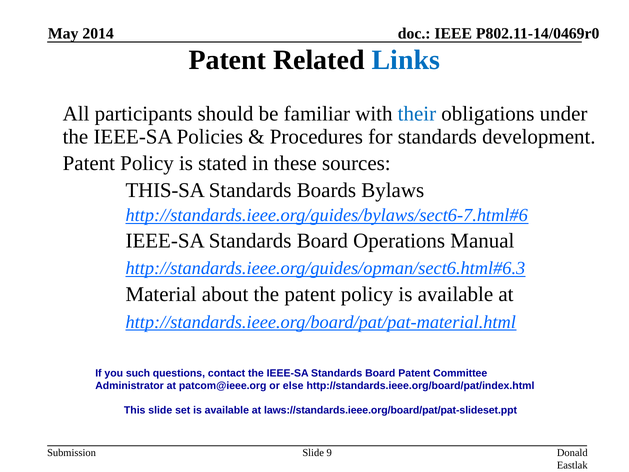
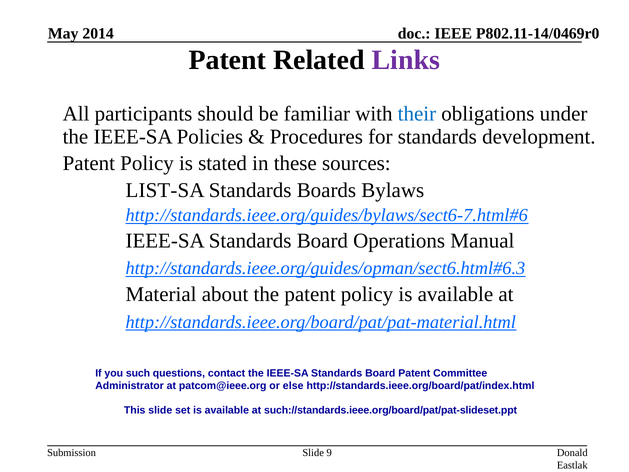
Links colour: blue -> purple (406, 60)
THIS-SA: THIS-SA -> LIST-SA (165, 190)
laws://standards.ieee.org/board/pat/pat-slideset.ppt: laws://standards.ieee.org/board/pat/pat-slideset.ppt -> such://standards.ieee.org/board/pat/pat-slideset.ppt (391, 410)
